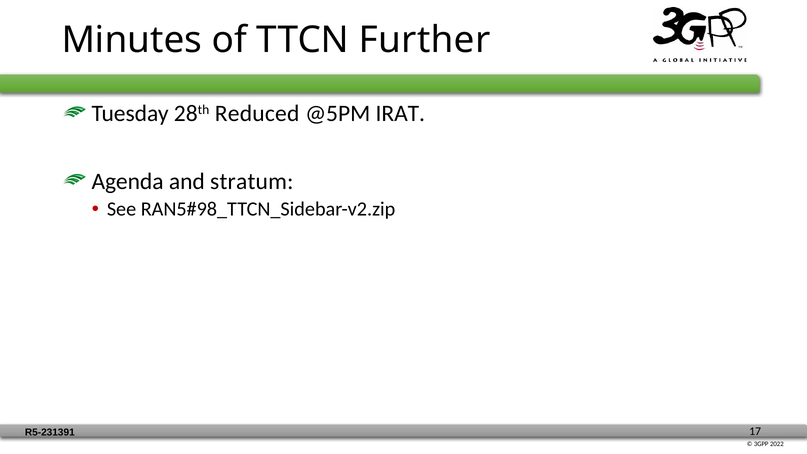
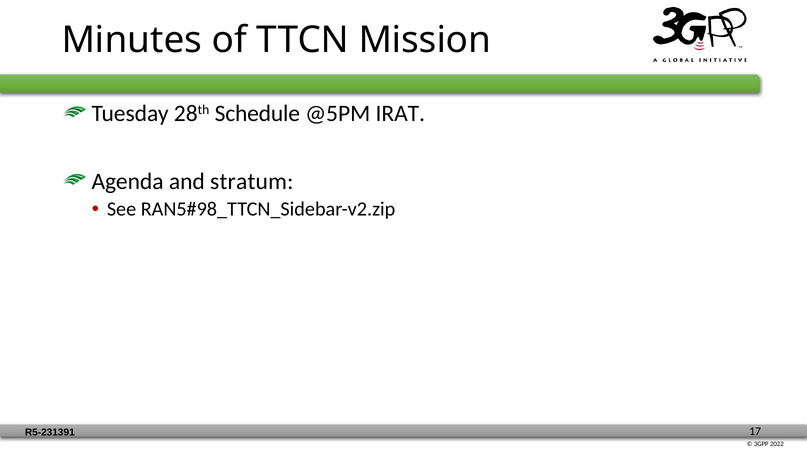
Further: Further -> Mission (425, 40)
Reduced: Reduced -> Schedule (257, 114)
